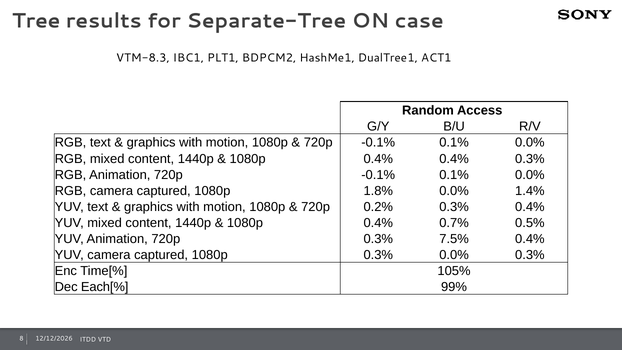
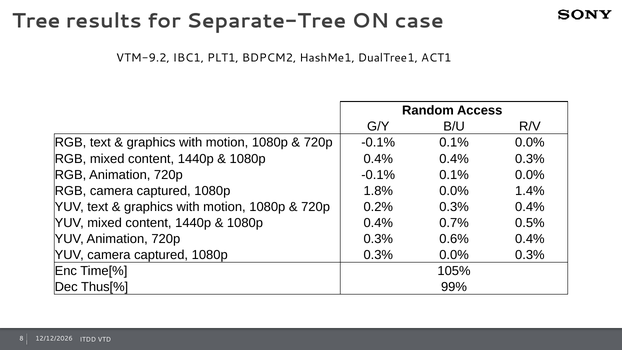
VTM-8.3: VTM-8.3 -> VTM-9.2 (143, 58)
7.5%: 7.5% -> 0.6% (454, 239)
Each[%: Each[% -> Thus[% (105, 287)
